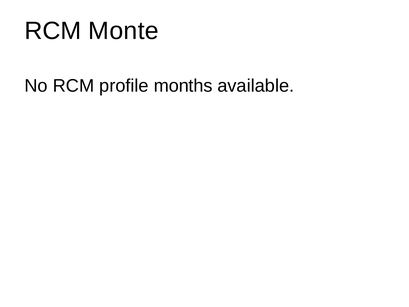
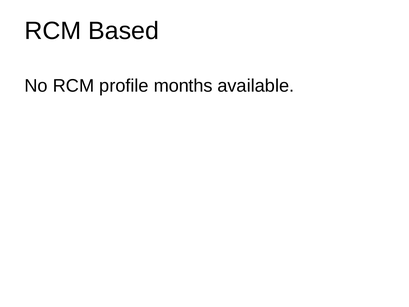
Monte: Monte -> Based (124, 31)
